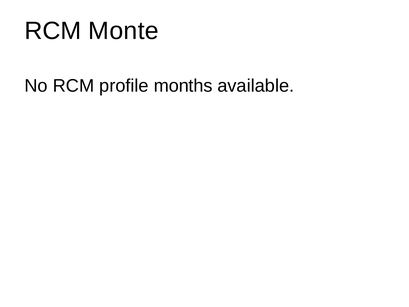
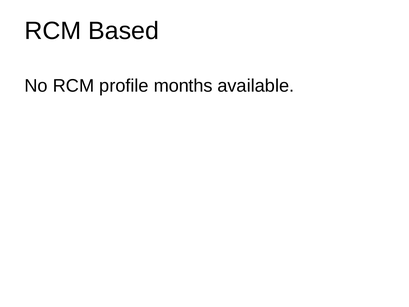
Monte: Monte -> Based (124, 31)
